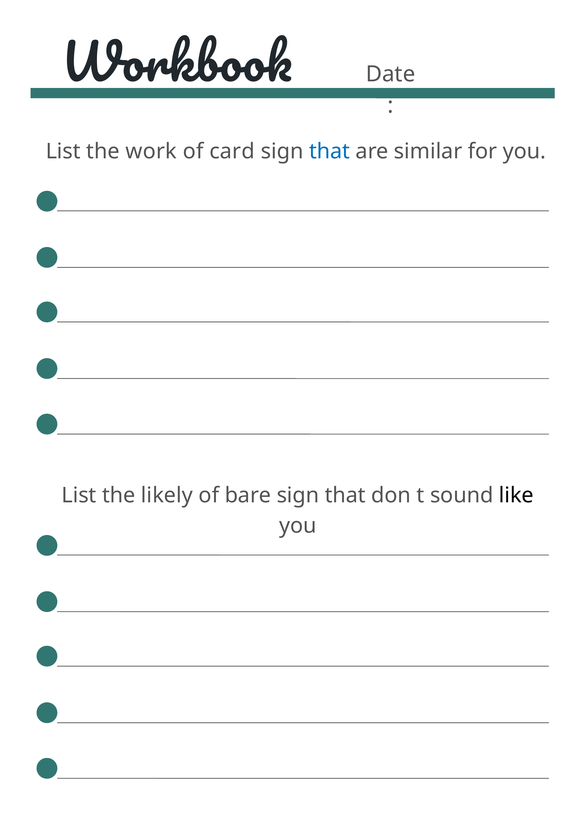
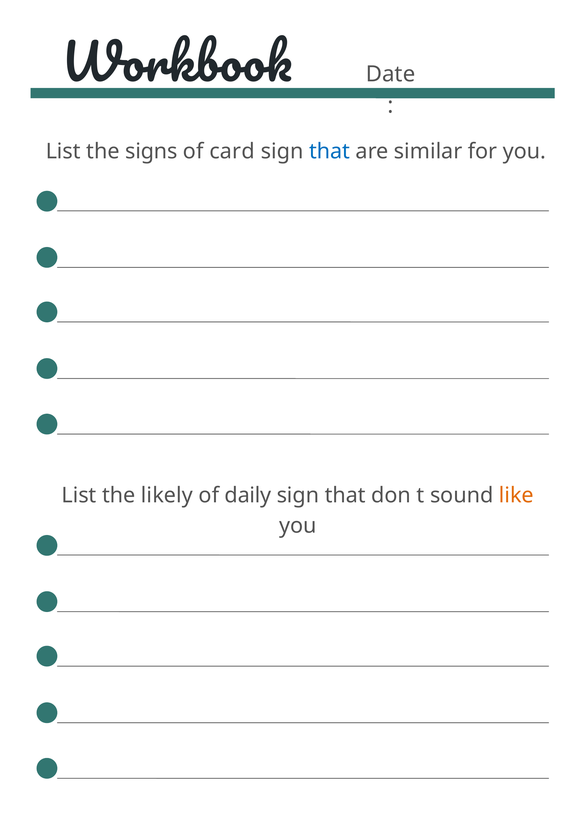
work: work -> signs (151, 151)
bare: bare -> daily (248, 495)
like colour: black -> orange (516, 495)
